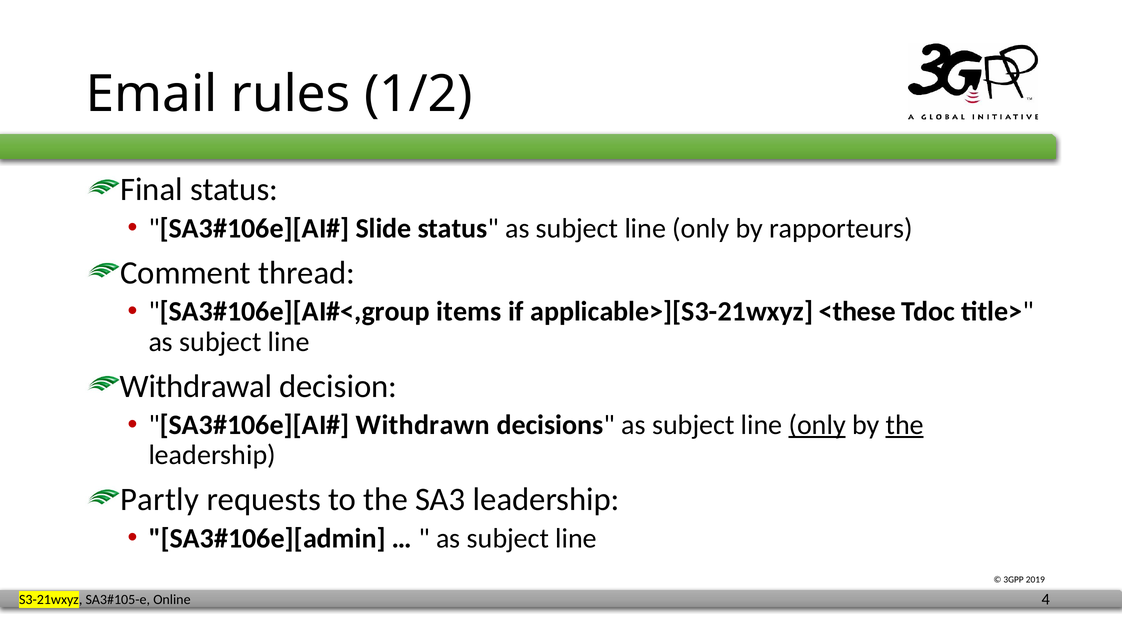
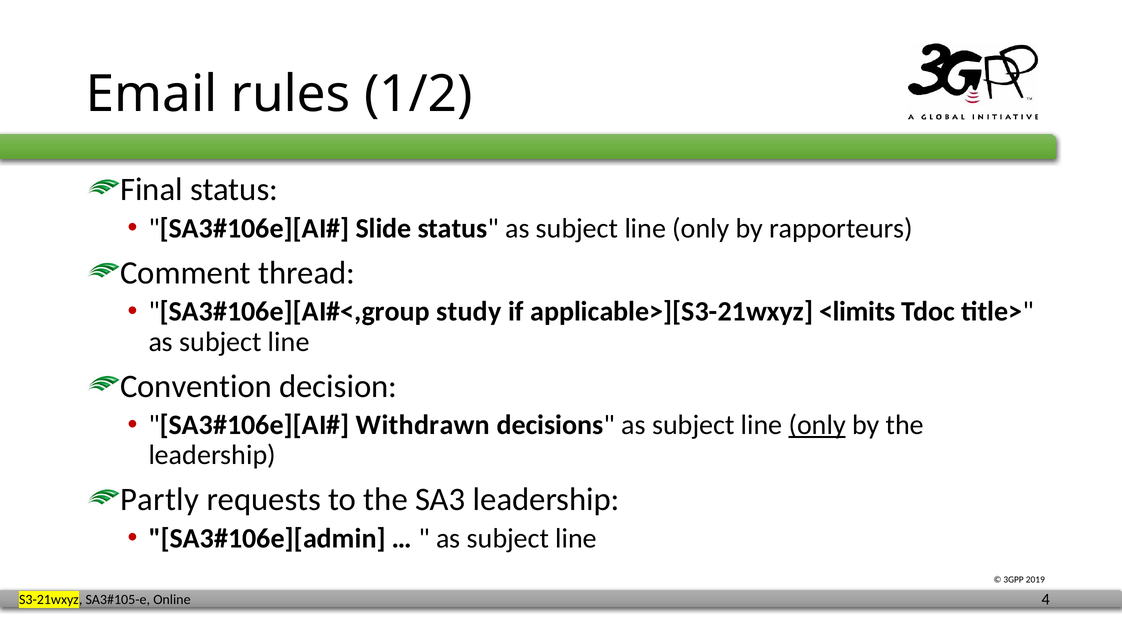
items: items -> study (469, 312)
<these: <these -> <limits (857, 312)
Withdrawal: Withdrawal -> Convention (196, 386)
the underline: present -> none (905, 425)
